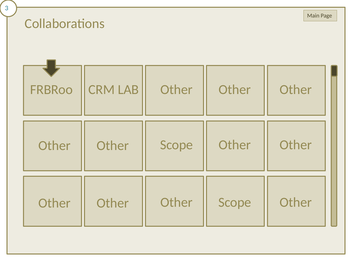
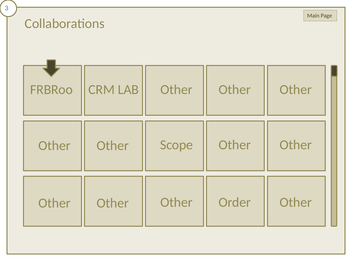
Scope: Scope -> Order (235, 202)
